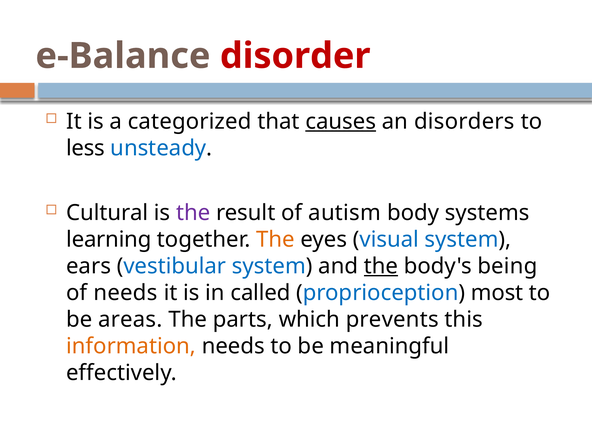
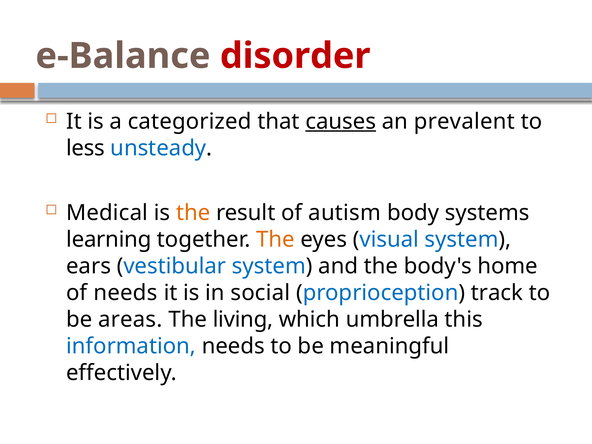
disorders: disorders -> prevalent (464, 121)
Cultural: Cultural -> Medical (107, 213)
the colour: purple -> orange (193, 213)
the underline: present -> none (381, 266)
being: being -> home (508, 266)
called: called -> social (260, 293)
most: most -> track (497, 293)
parts: parts -> living (243, 320)
prevents: prevents -> umbrella (392, 320)
information colour: orange -> blue (131, 346)
